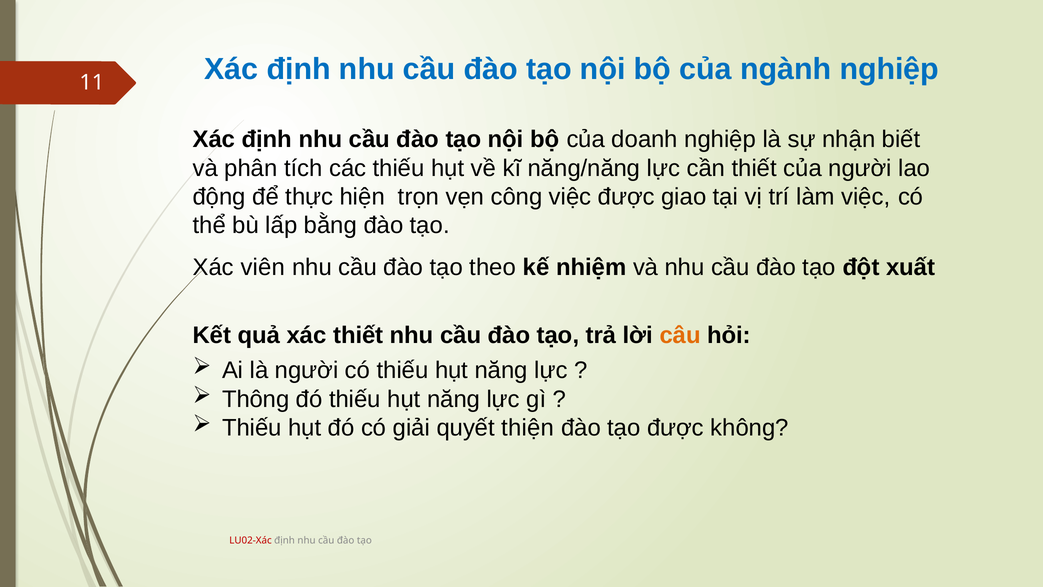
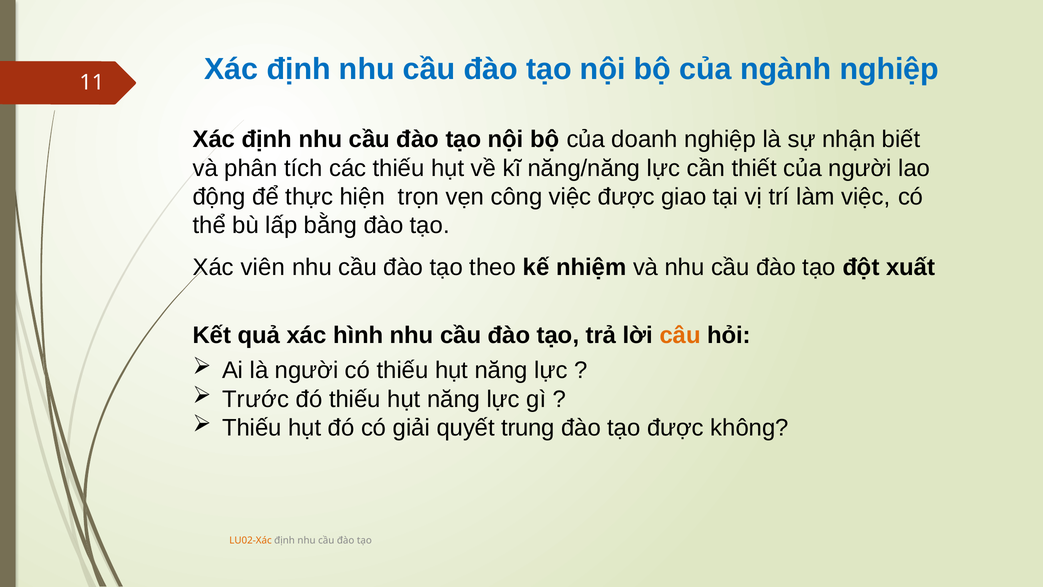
xác thiết: thiết -> hình (358, 335)
Thông: Thông -> Trước (256, 399)
thiện: thiện -> trung (528, 428)
LU02-Xác colour: red -> orange (251, 540)
